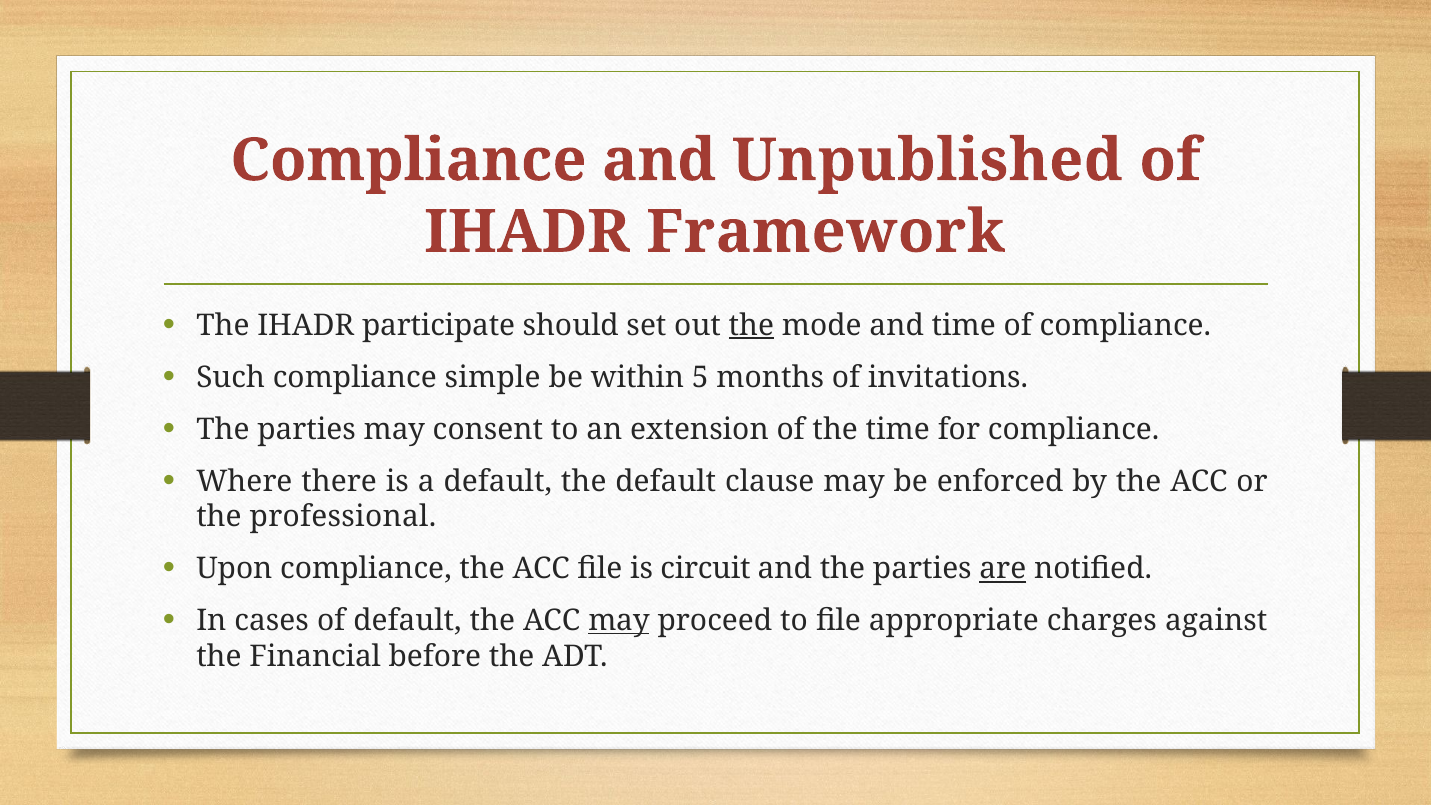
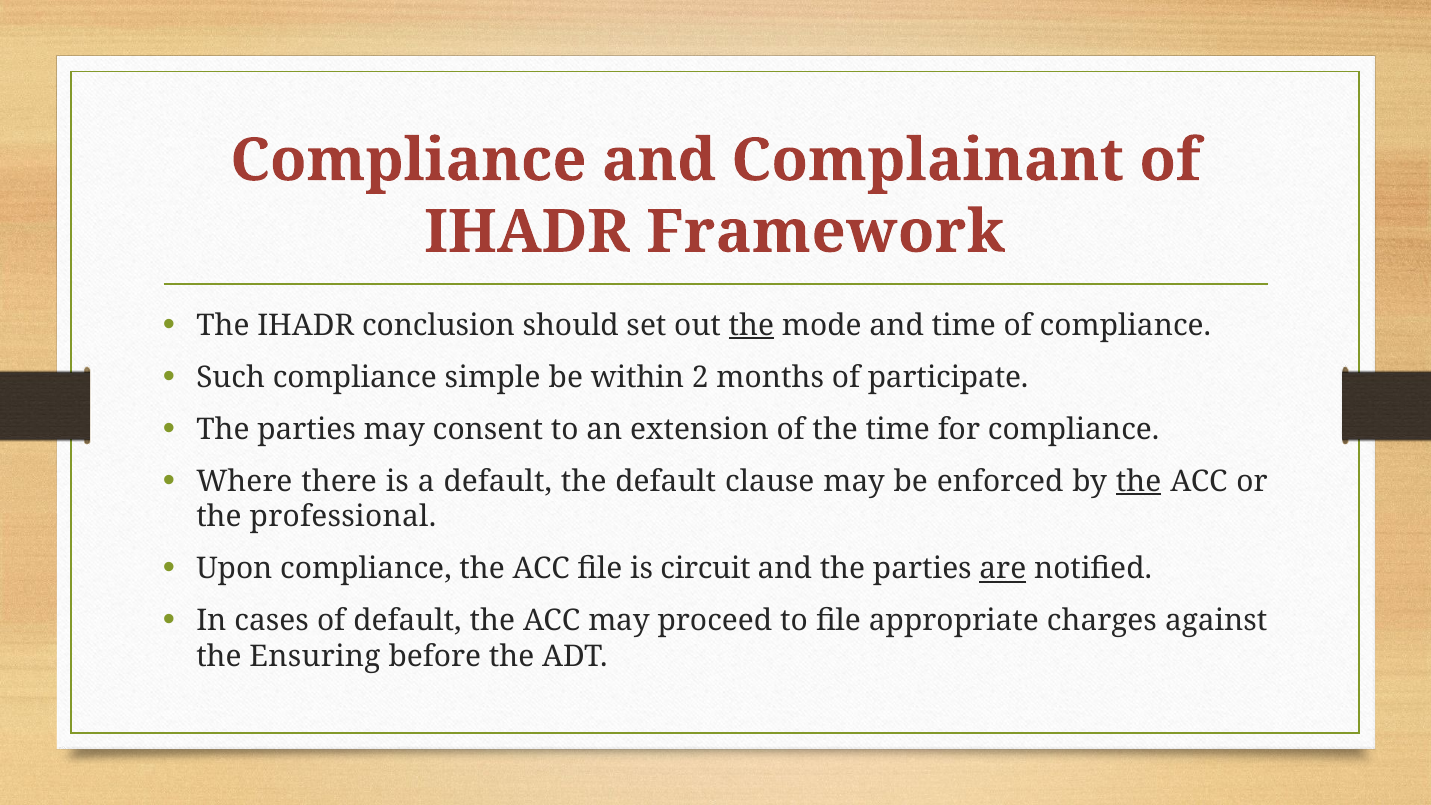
Unpublished: Unpublished -> Complainant (928, 161)
participate: participate -> conclusion (438, 325)
5: 5 -> 2 (700, 377)
invitations: invitations -> participate (948, 377)
the underline: none -> present (1139, 481)
may underline: present -> none (619, 621)
Financial: Financial -> Ensuring (315, 656)
